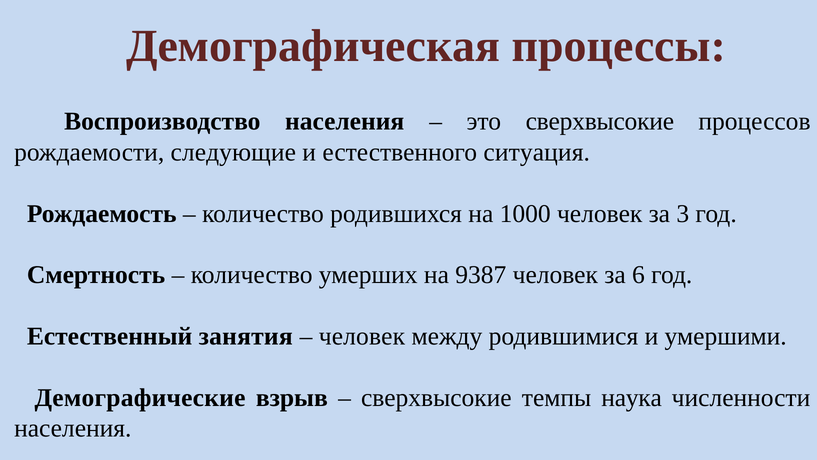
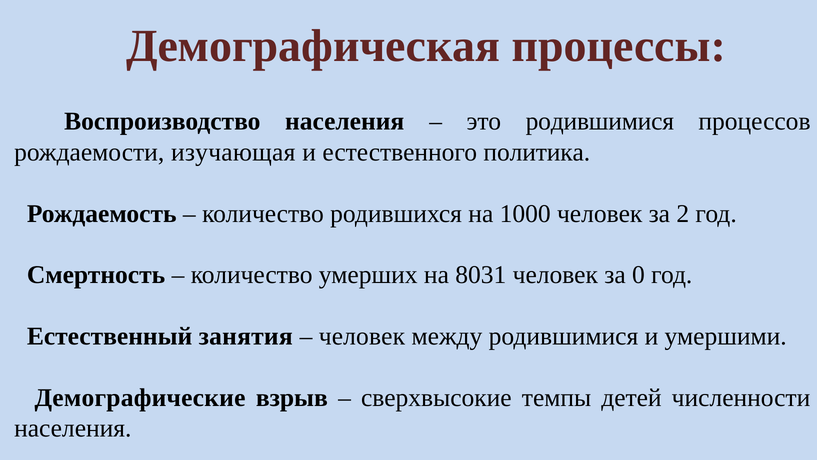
это сверхвысокие: сверхвысокие -> родившимися (600, 121)
следующие: следующие -> изучающая (233, 152)
ситуация: ситуация -> политика (537, 152)
3: 3 -> 2 (683, 213)
9387: 9387 -> 8031 (481, 275)
6: 6 -> 0 (638, 275)
наука: наука -> детей (631, 397)
